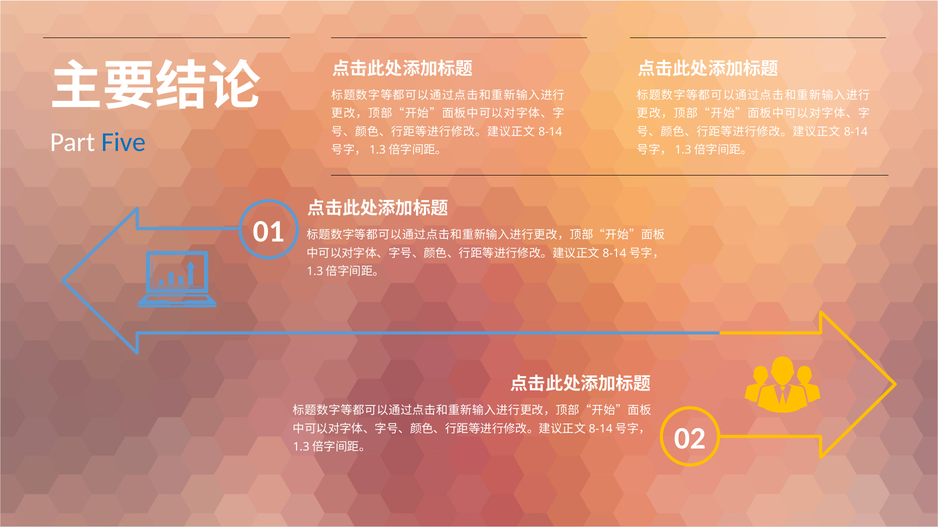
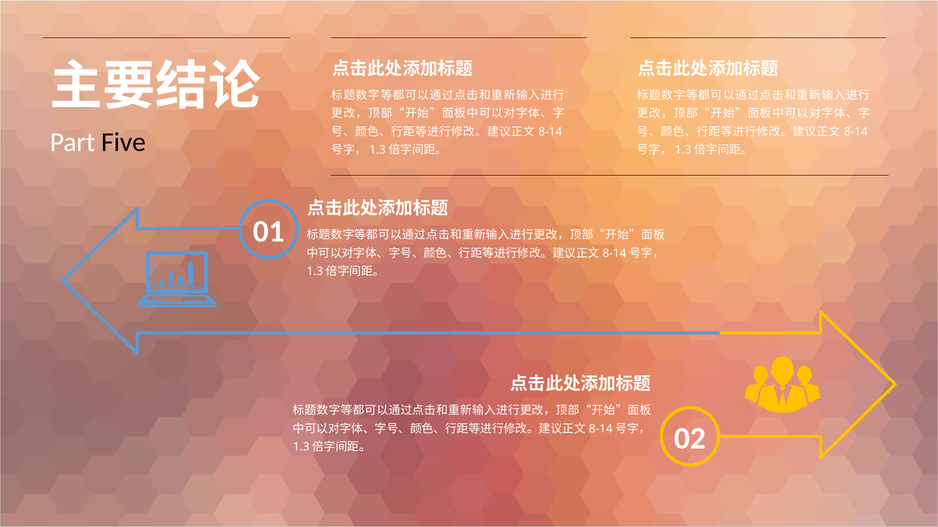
Five colour: blue -> black (124, 142)
